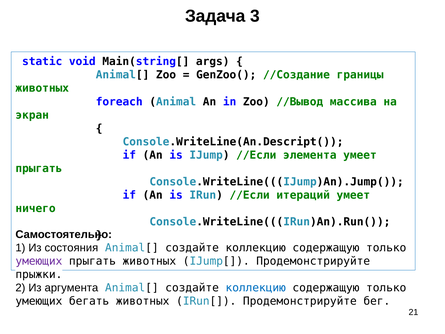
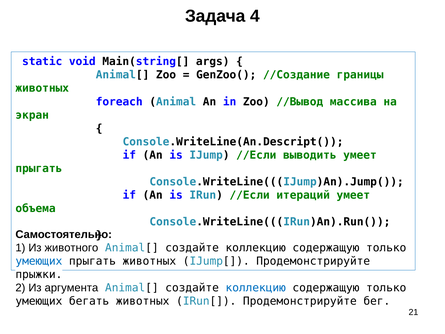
3: 3 -> 4 (255, 16)
элемента: элемента -> выводить (310, 155)
ничего: ничего -> объема (36, 208)
состояния: состояния -> животного (71, 248)
умеющих colour: purple -> blue (39, 261)
